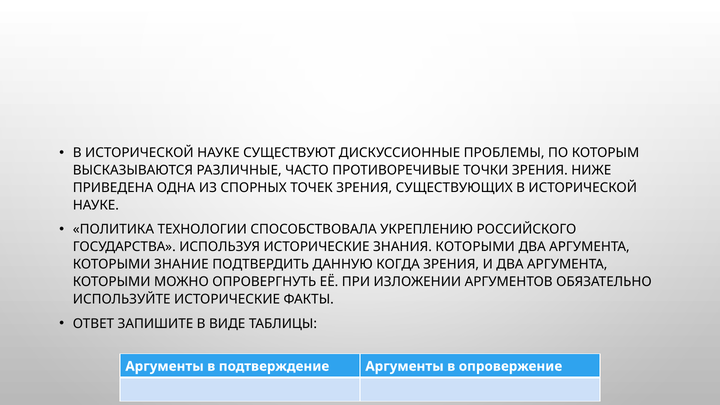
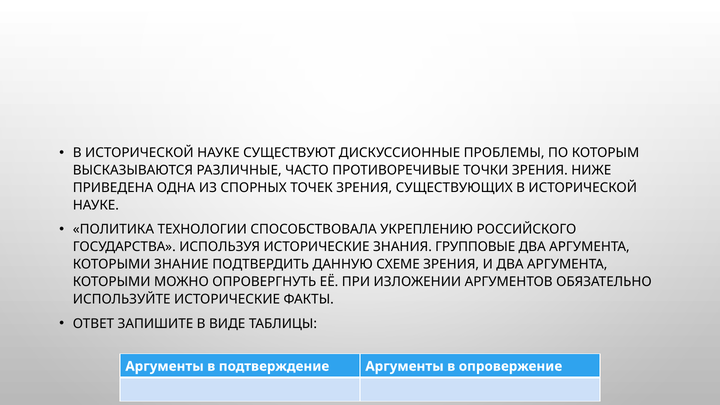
ЗНАНИЯ КОТОРЫМИ: КОТОРЫМИ -> ГРУППОВЫЕ (475, 247)
КОГДА: КОГДА -> СХЕМЕ (398, 264)
